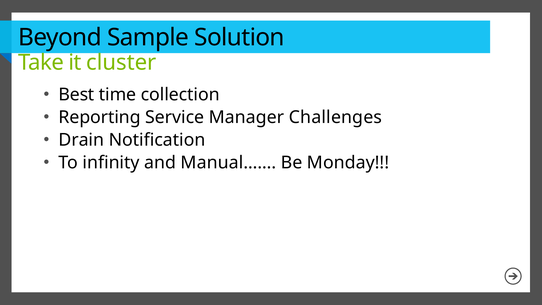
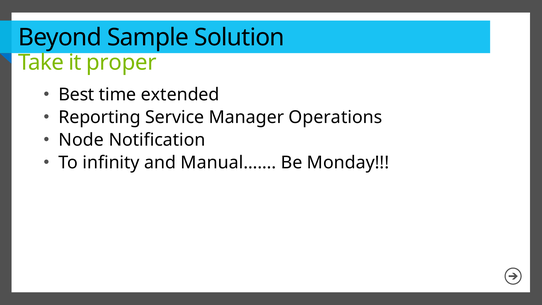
cluster: cluster -> proper (121, 63)
collection: collection -> extended (180, 95)
Challenges: Challenges -> Operations (336, 117)
Drain: Drain -> Node (81, 140)
